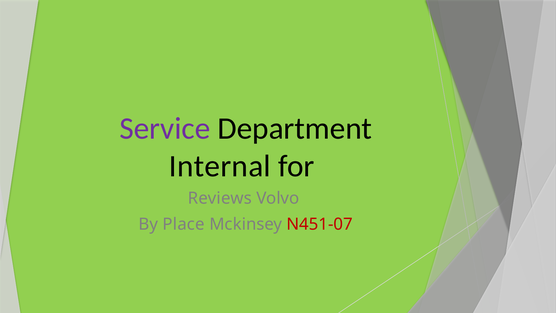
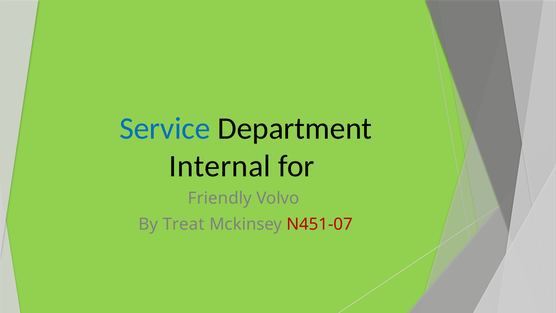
Service colour: purple -> blue (165, 129)
Reviews: Reviews -> Friendly (220, 198)
Place: Place -> Treat (184, 224)
